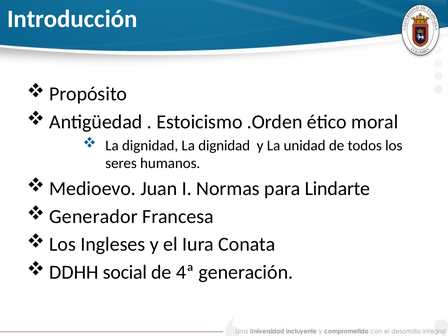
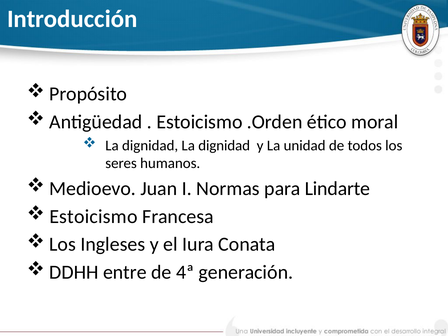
Generador: Generador -> Estoicismo (93, 216)
social: social -> entre (125, 272)
